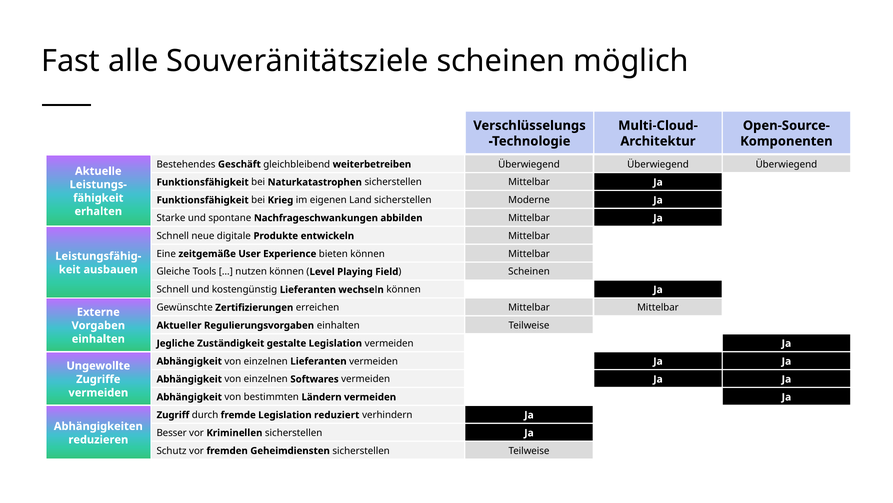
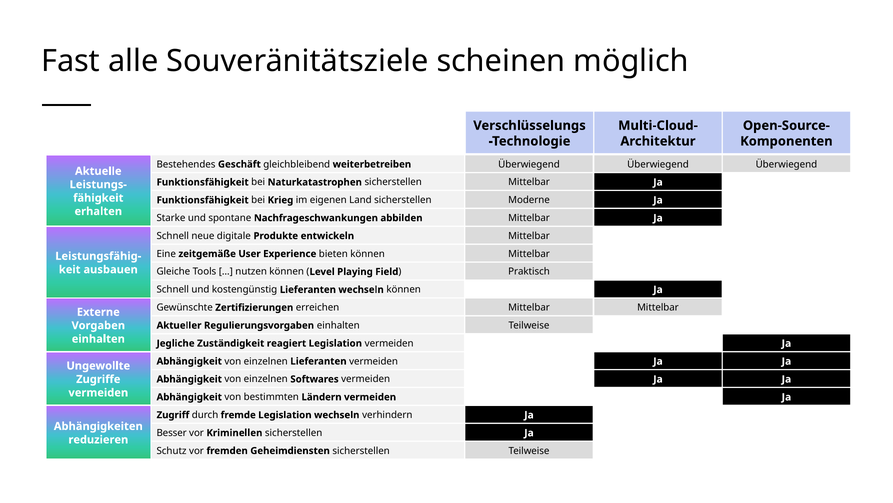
Scheinen: Scheinen -> Praktisch (529, 271)
gestalte: gestalte -> reagiert (286, 343)
Legislation reduziert: reduziert -> wechseln (337, 414)
